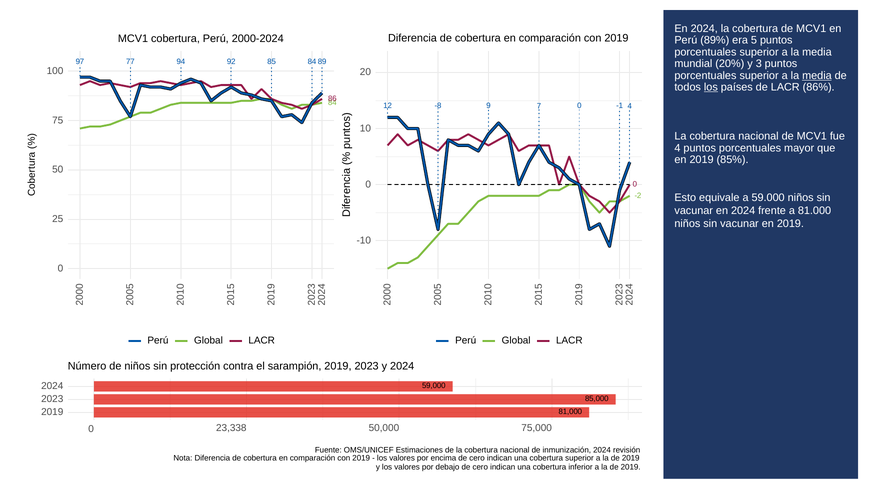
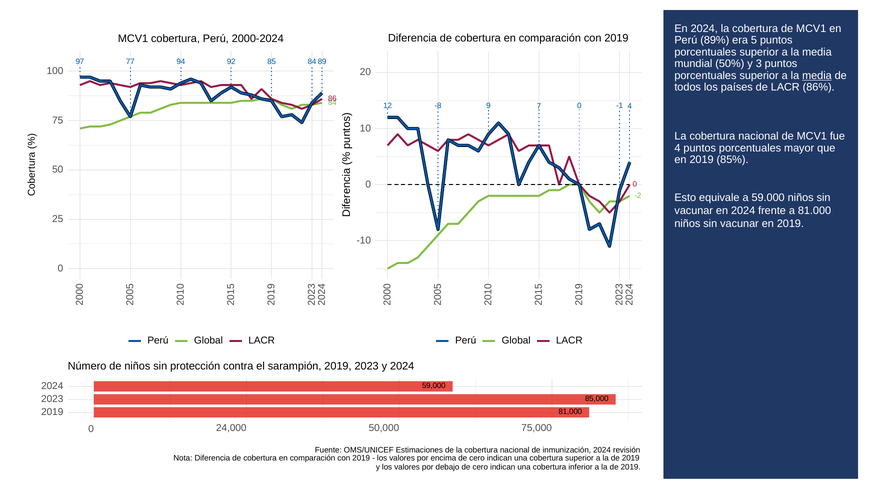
20%: 20% -> 50% (730, 64)
los underline: present -> none (711, 87)
23,338: 23,338 -> 24,000 (231, 428)
